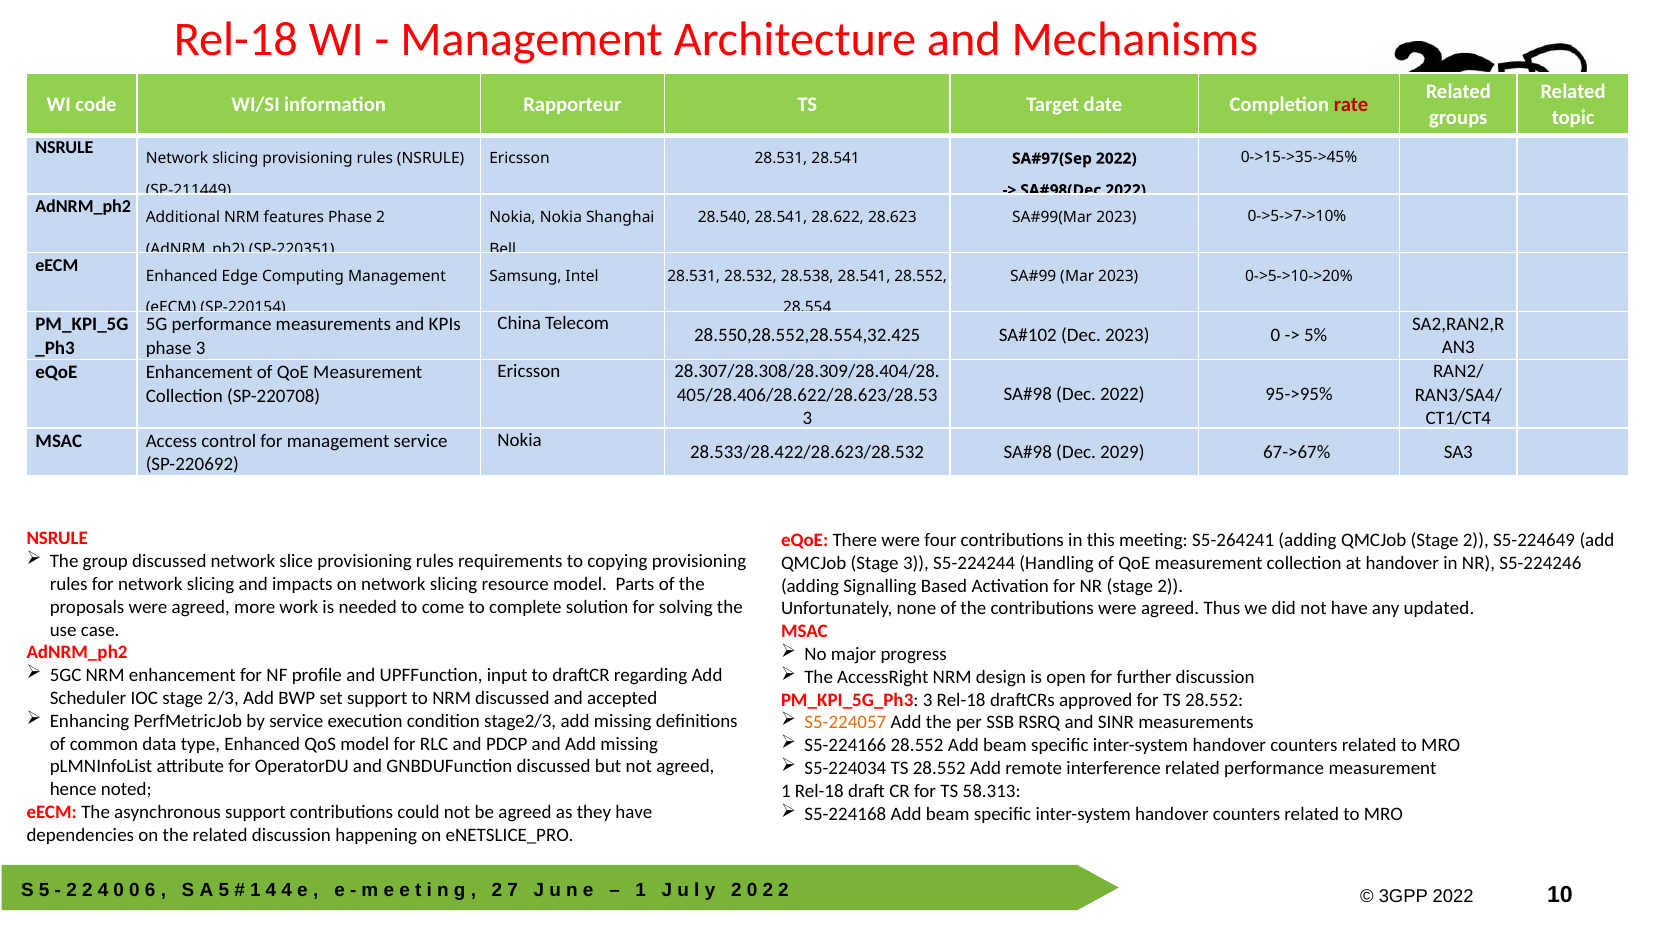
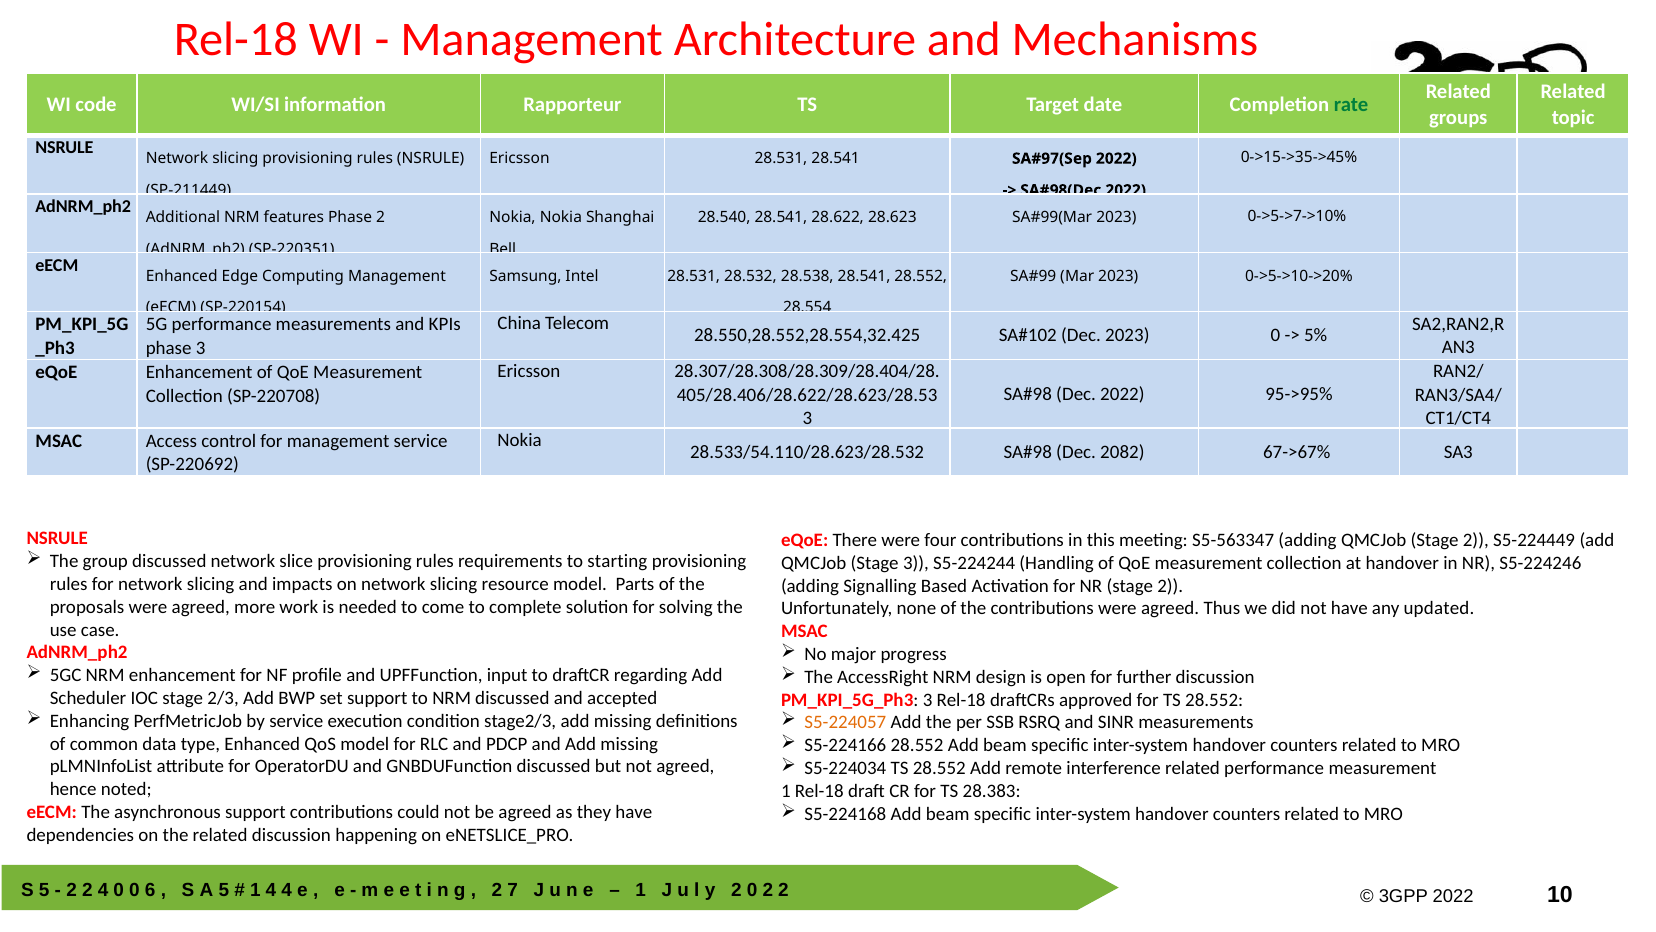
rate colour: red -> green (1351, 104)
28.533/28.422/28.623/28.532: 28.533/28.422/28.623/28.532 -> 28.533/54.110/28.623/28.532 (807, 452)
2029: 2029 -> 2082 (1122, 452)
S5-264241: S5-264241 -> S5-563347 (1233, 540)
S5-224649: S5-224649 -> S5-224449 (1534, 540)
copying: copying -> starting (617, 561)
58.313: 58.313 -> 28.383 (992, 791)
